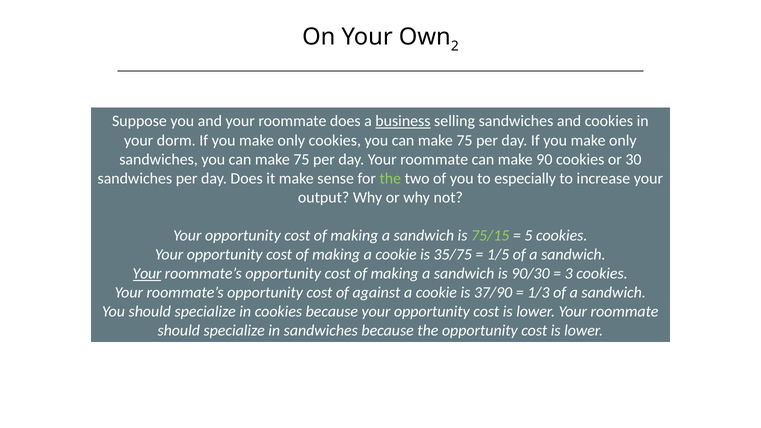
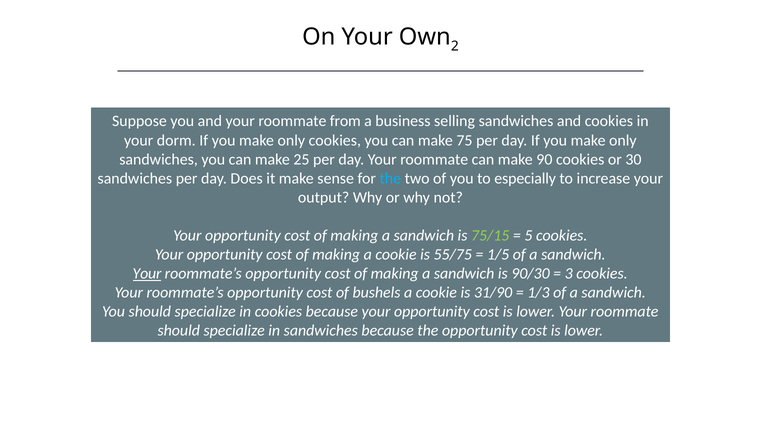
roommate does: does -> from (345, 121)
business underline: present -> none (403, 121)
75: 75 -> 25 (301, 159)
the colour: light green -> light blue (390, 178)
35/75: 35/75 -> 55/75 (453, 254)
against: against -> bushels (376, 293)
37/90: 37/90 -> 31/90 (493, 293)
